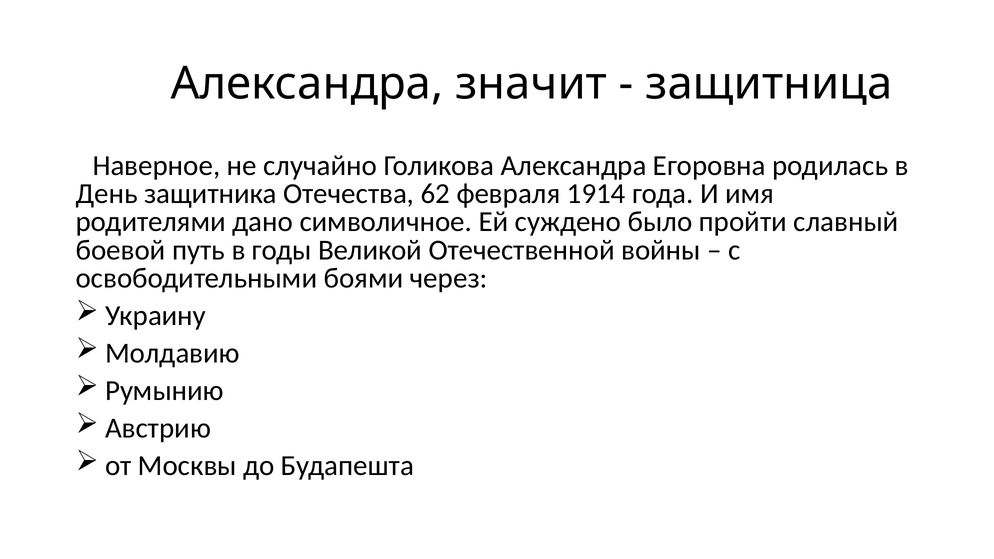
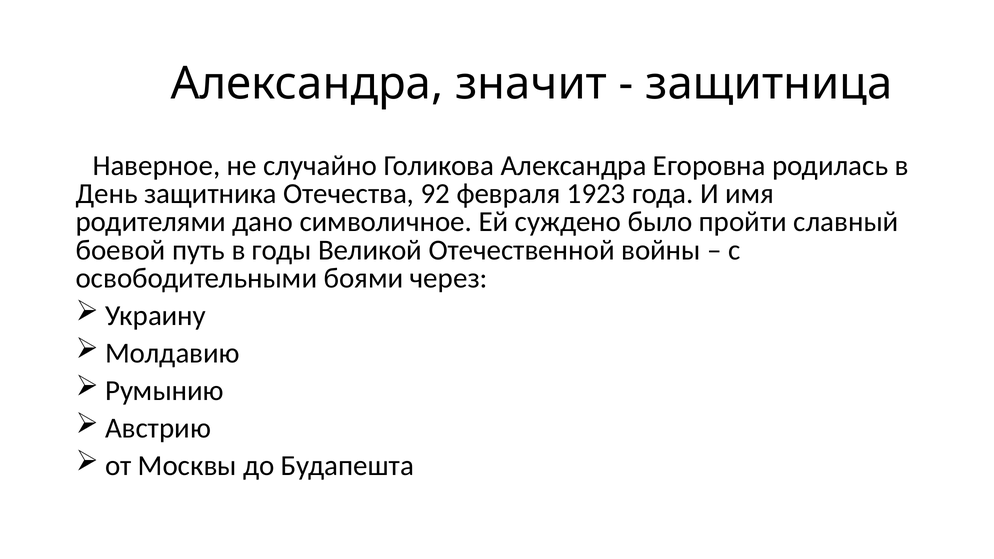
62: 62 -> 92 (435, 194)
1914: 1914 -> 1923 (596, 194)
